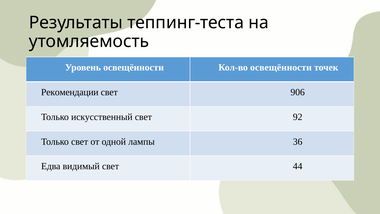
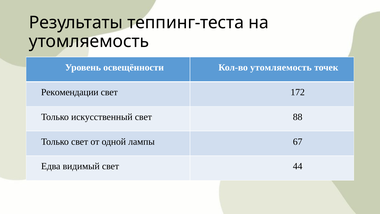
Кол-во освещённости: освещённости -> утомляемость (281, 67)
906: 906 -> 172 (298, 92)
92: 92 -> 88 (298, 117)
36: 36 -> 67 (298, 141)
